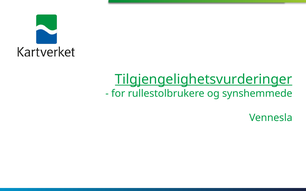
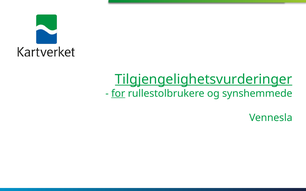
for underline: none -> present (118, 94)
